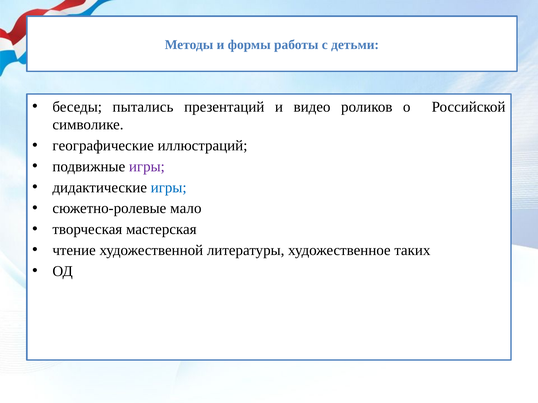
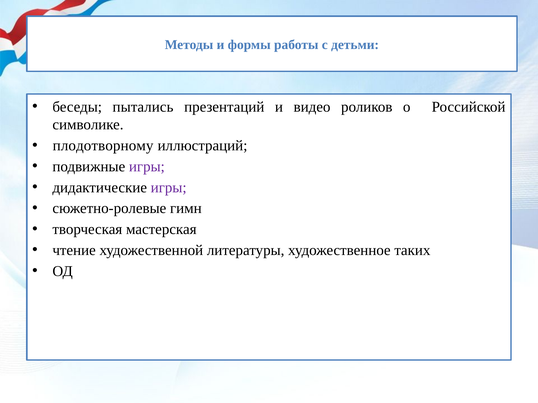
географические: географические -> плодотворному (103, 146)
игры colour: blue -> purple (169, 188)
мало: мало -> гимн (186, 209)
